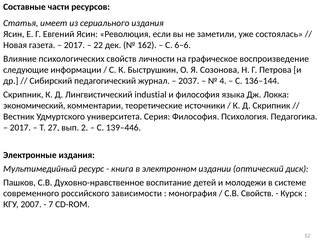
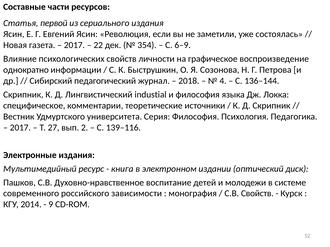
имеет: имеет -> первой (54, 23)
162: 162 -> 354 (147, 45)
6–6: 6–6 -> 6–9 (183, 45)
следующие: следующие -> однократно (26, 70)
2037: 2037 -> 2018 (189, 81)
экономический: экономический -> специфическое (34, 106)
139–446: 139–446 -> 139–116 (123, 128)
2007: 2007 -> 2014 (31, 205)
7: 7 -> 9 (51, 205)
